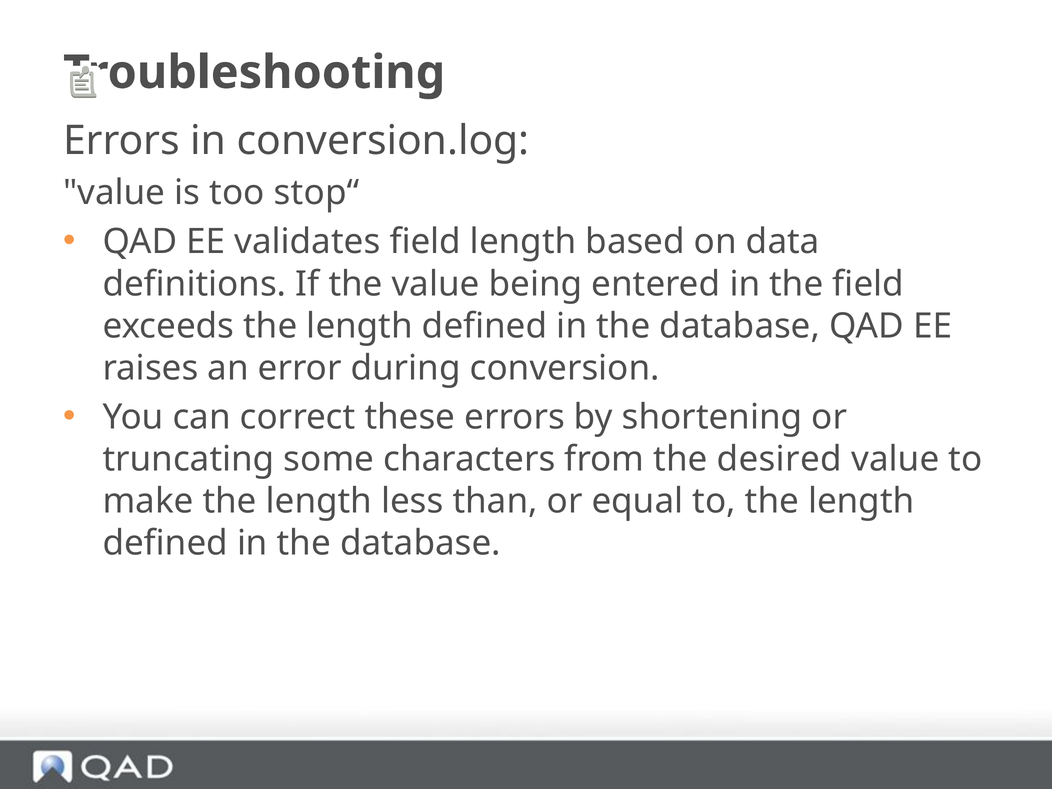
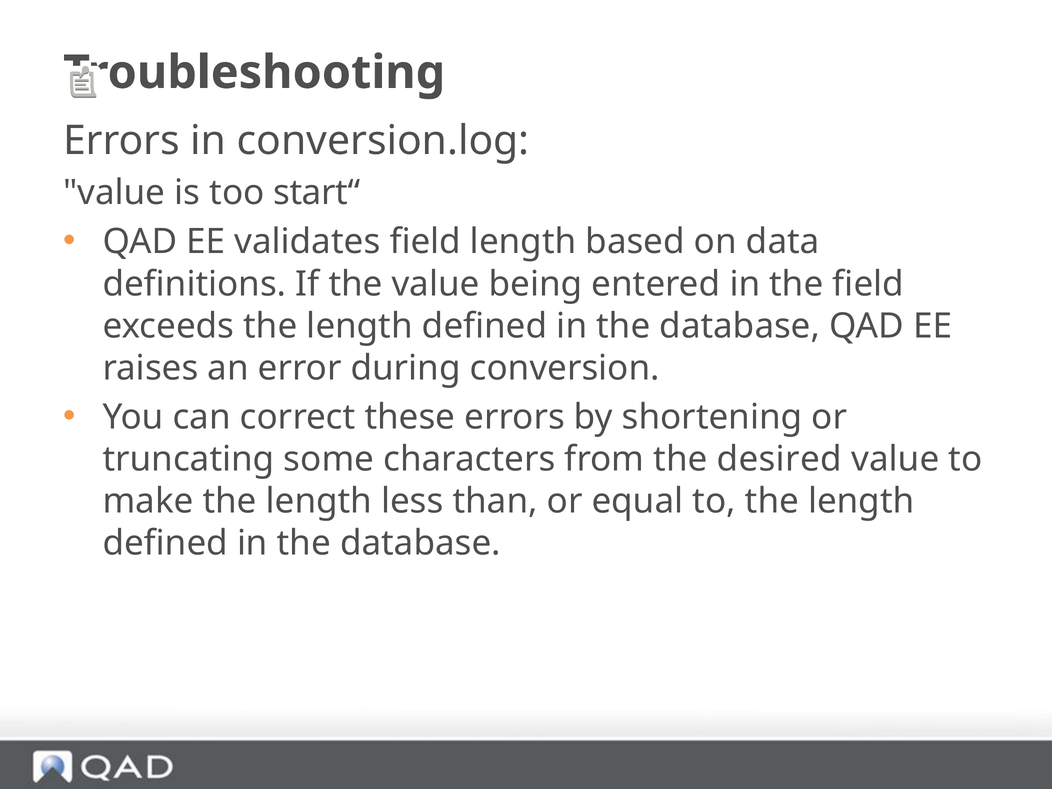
stop“: stop“ -> start“ (317, 193)
